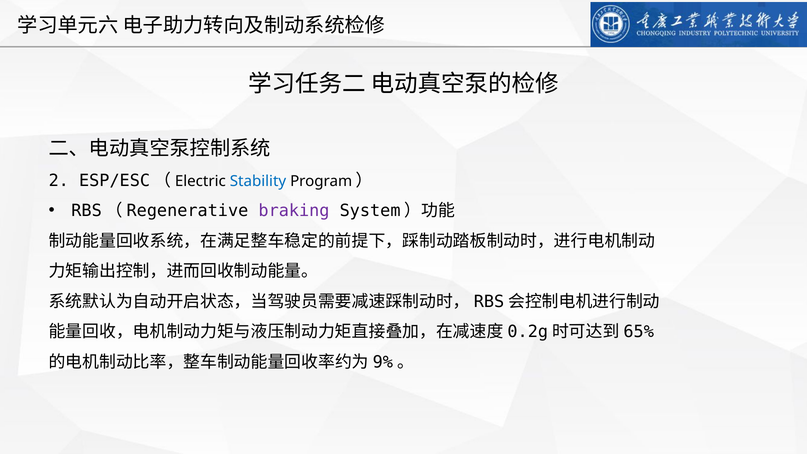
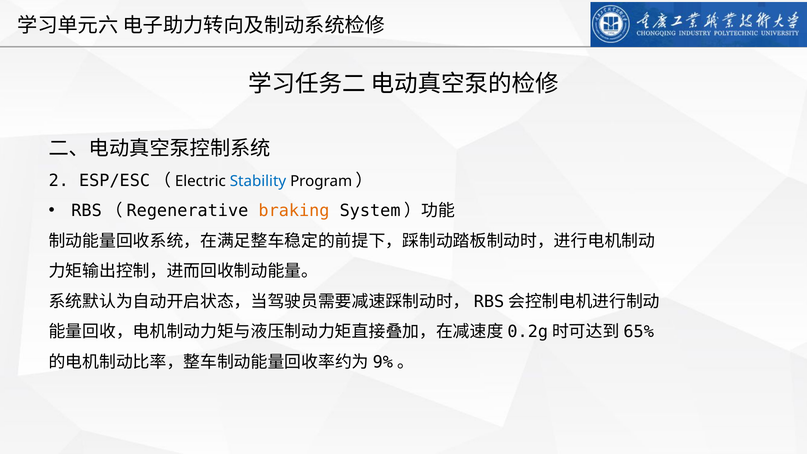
braking colour: purple -> orange (294, 211)
